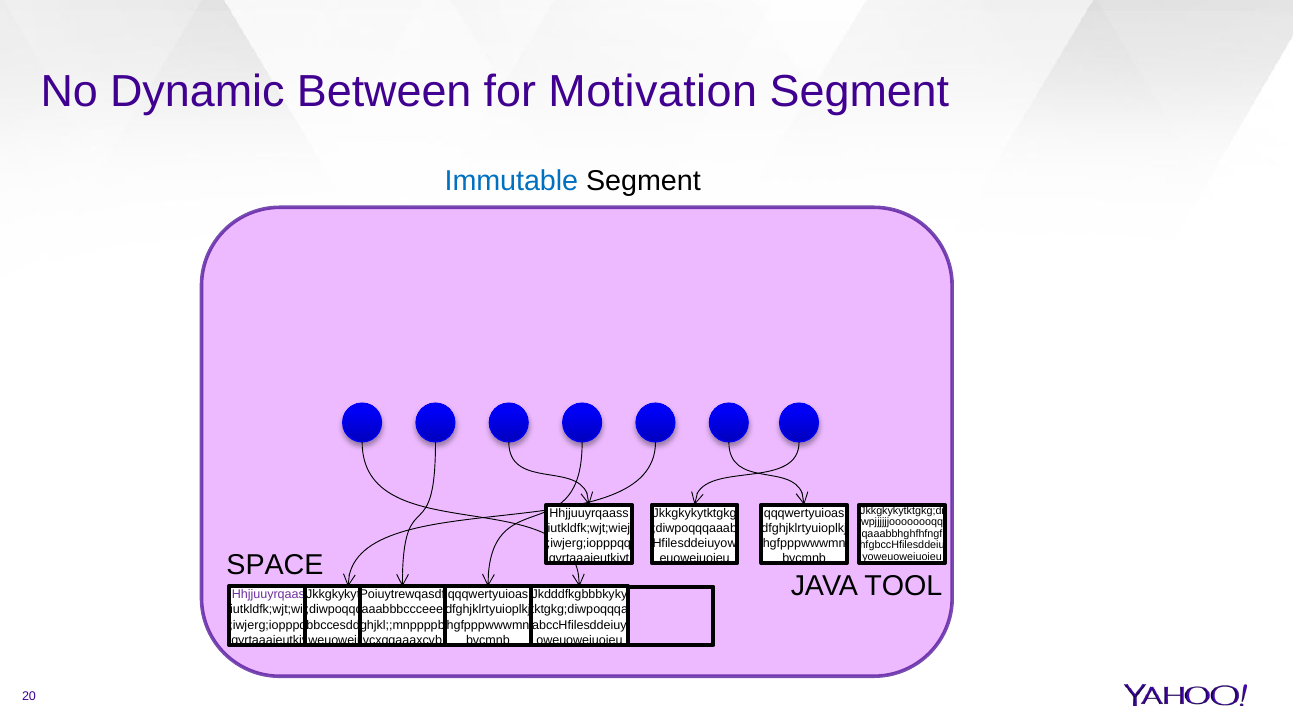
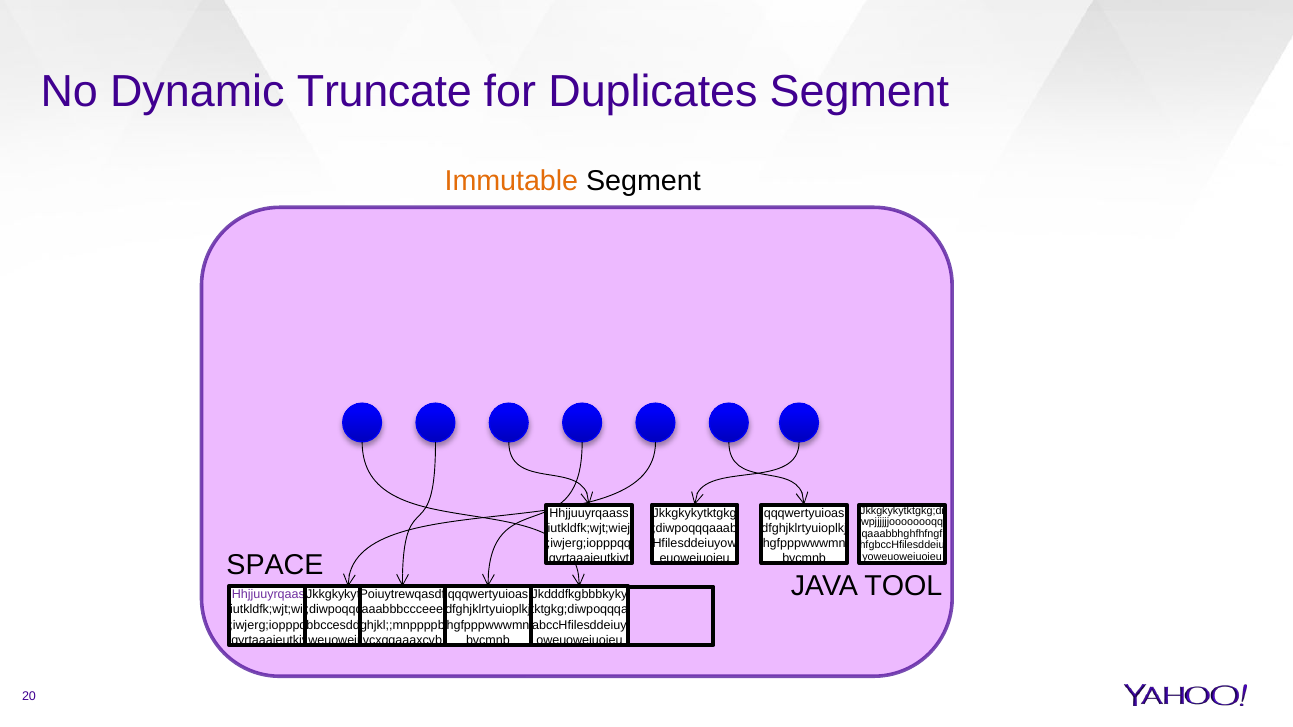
Between: Between -> Truncate (384, 92)
Motivation: Motivation -> Duplicates (653, 92)
Immutable colour: blue -> orange (511, 181)
